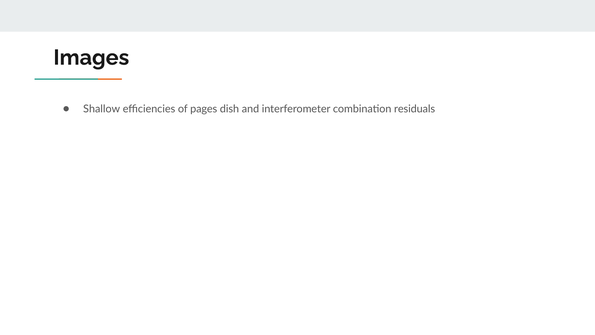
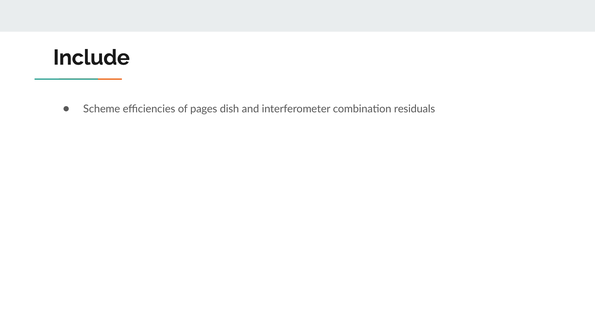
Images: Images -> Include (91, 58)
Shallow: Shallow -> Scheme (102, 109)
